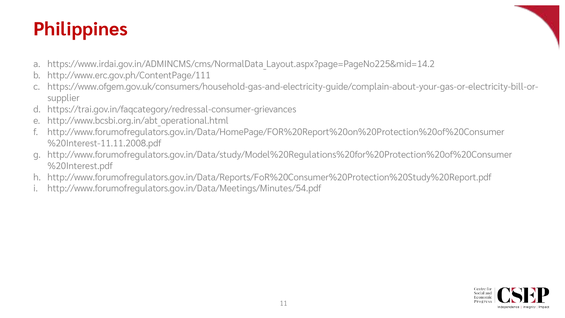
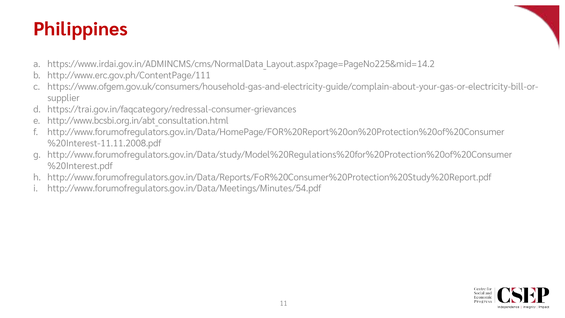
http://www.bcsbi.org.in/abt_operational.html: http://www.bcsbi.org.in/abt_operational.html -> http://www.bcsbi.org.in/abt_consultation.html (138, 121)
